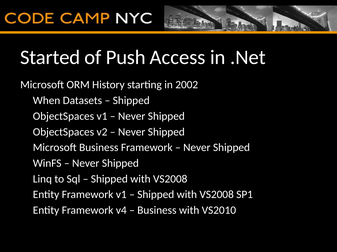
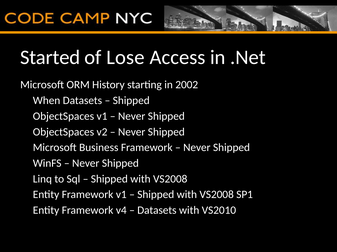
Push: Push -> Lose (126, 58)
Business: Business -> Datasets (157, 211)
